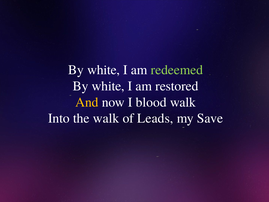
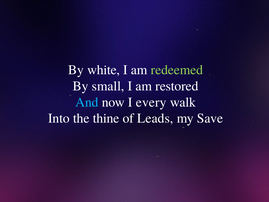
white: white -> small (108, 86)
And colour: yellow -> light blue (87, 102)
blood: blood -> every (151, 102)
the walk: walk -> thine (106, 118)
